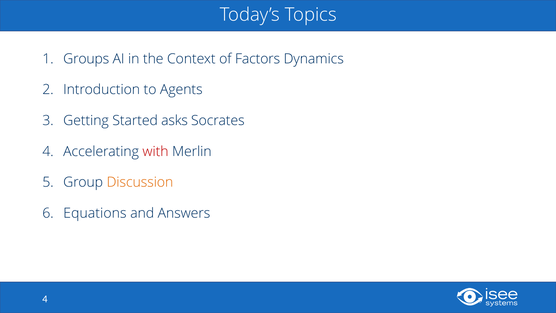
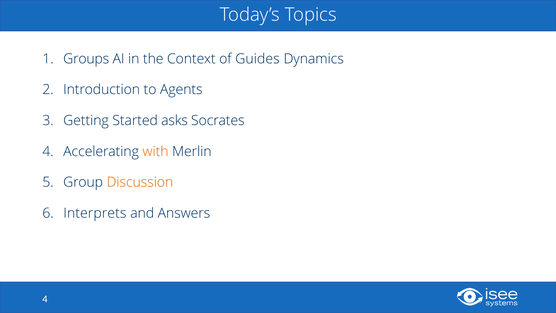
Factors: Factors -> Guides (257, 59)
with colour: red -> orange (155, 151)
Equations: Equations -> Interprets (95, 213)
